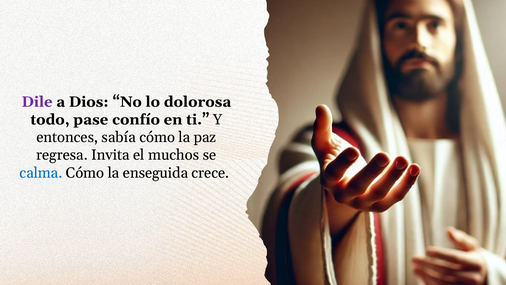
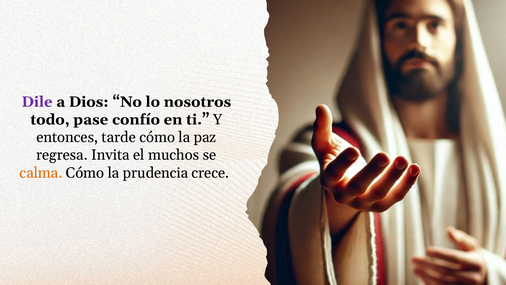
dolorosa: dolorosa -> nosotros (197, 102)
sabía: sabía -> tarde (119, 137)
calma colour: blue -> orange (41, 173)
enseguida: enseguida -> prudencia (156, 173)
